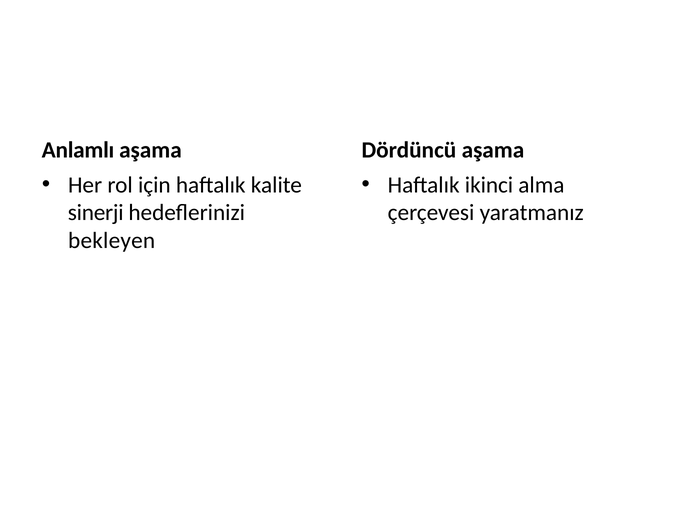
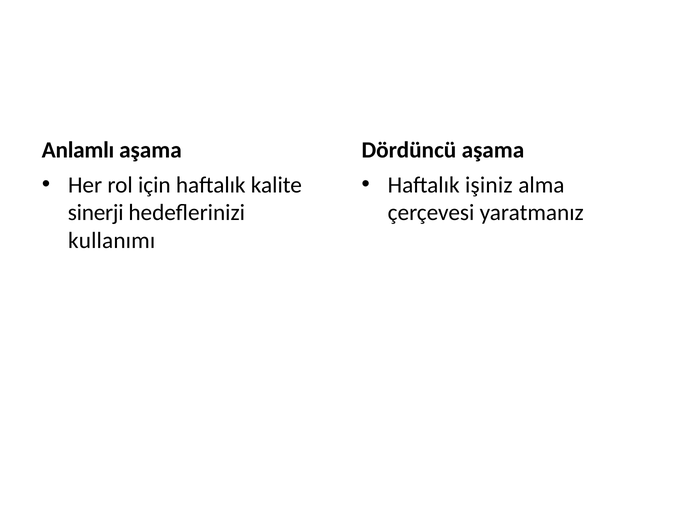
ikinci: ikinci -> işiniz (489, 185)
bekleyen: bekleyen -> kullanımı (112, 241)
